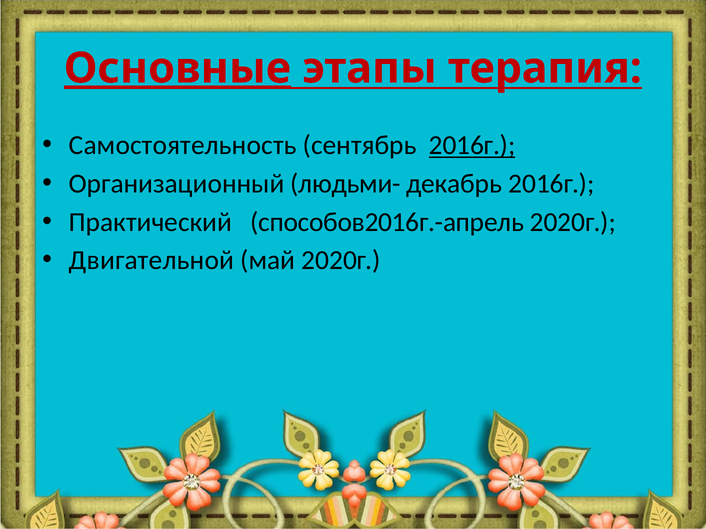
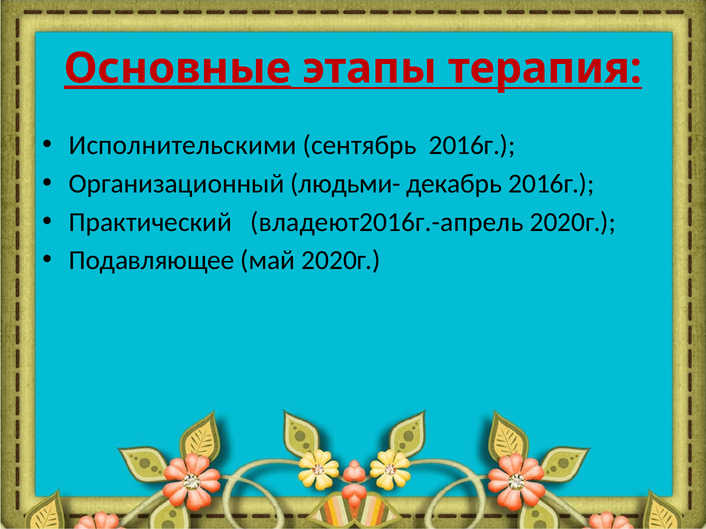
Самостоятельность: Самостоятельность -> Исполнительскими (183, 145)
2016г underline: present -> none (472, 145)
способов2016г.-апрель: способов2016г.-апрель -> владеют2016г.-апрель (387, 222)
Двигательной: Двигательной -> Подавляющее (152, 261)
